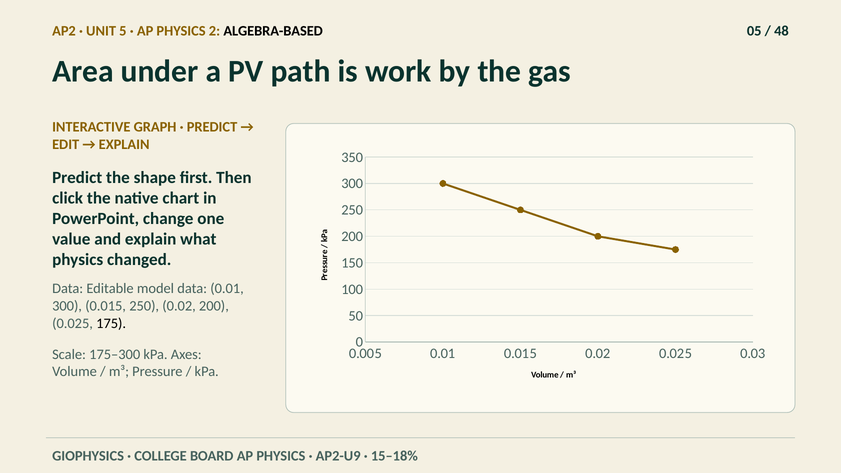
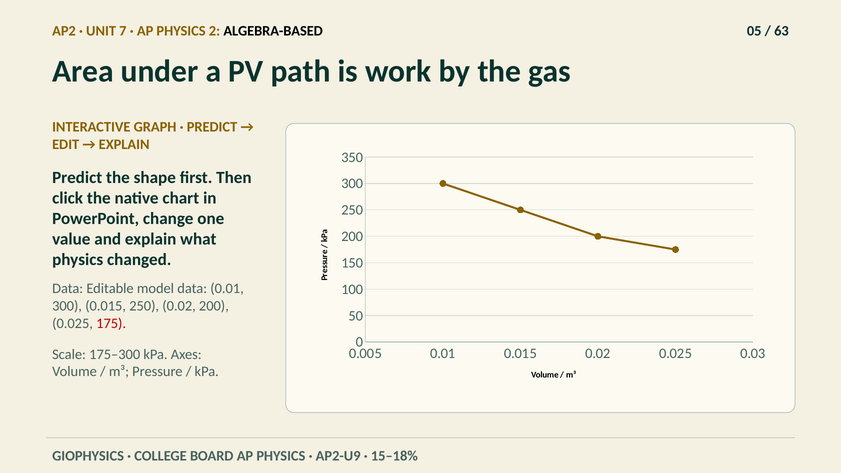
5: 5 -> 7 (123, 31)
48: 48 -> 63 (781, 31)
175 colour: black -> red (111, 323)
